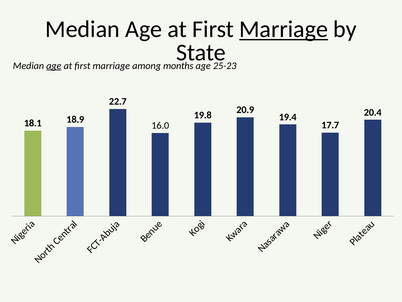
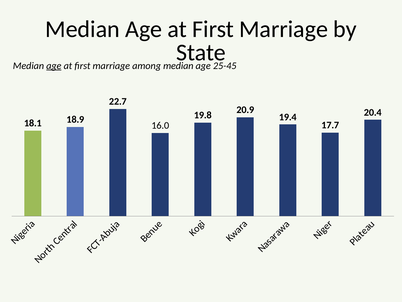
Marriage underline: present -> none (284, 29)
among months: months -> median (178, 66)
25-23: 25-23 -> 25-45 (225, 66)
